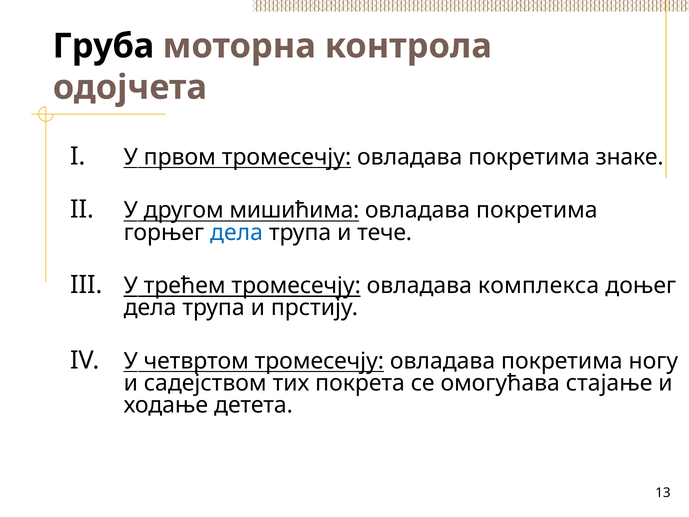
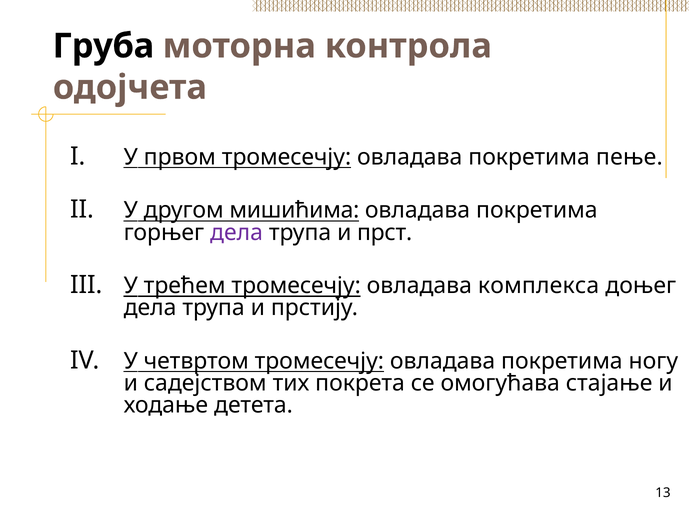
знаке: знаке -> пење (629, 157)
дела colour: blue -> purple (236, 232)
тече: тече -> прст (385, 232)
